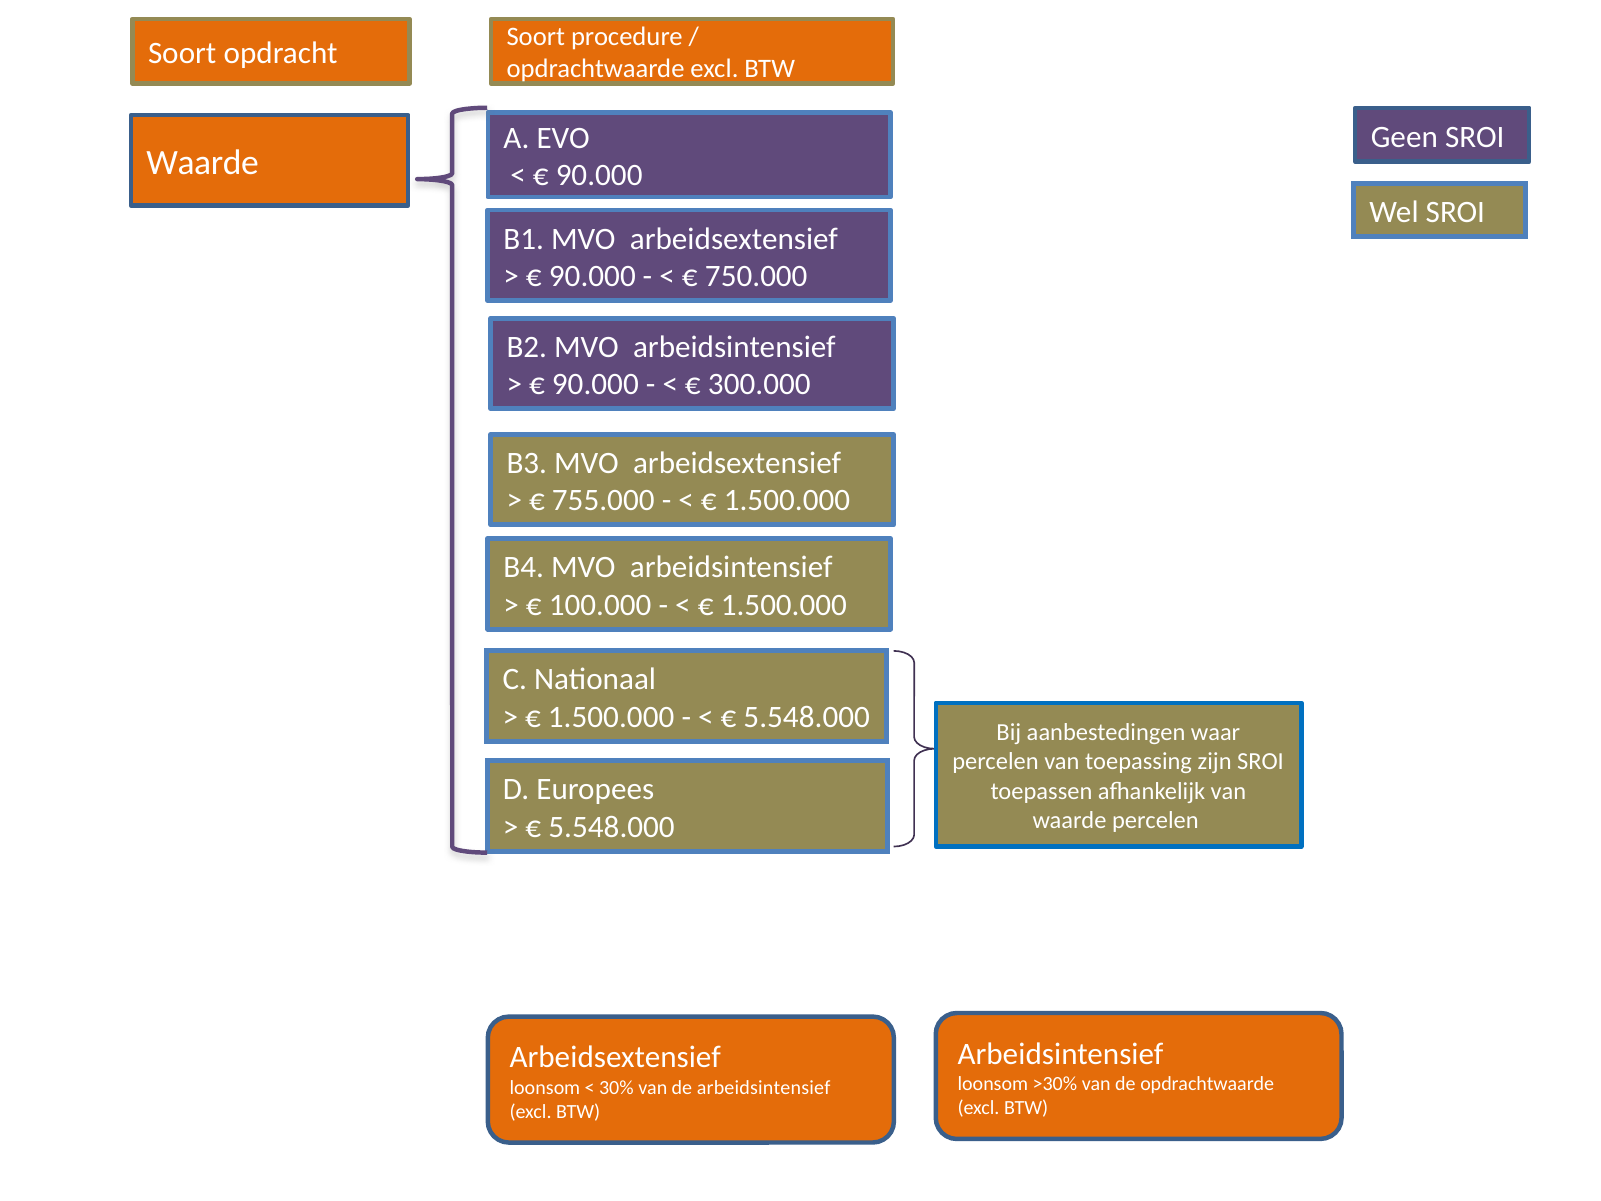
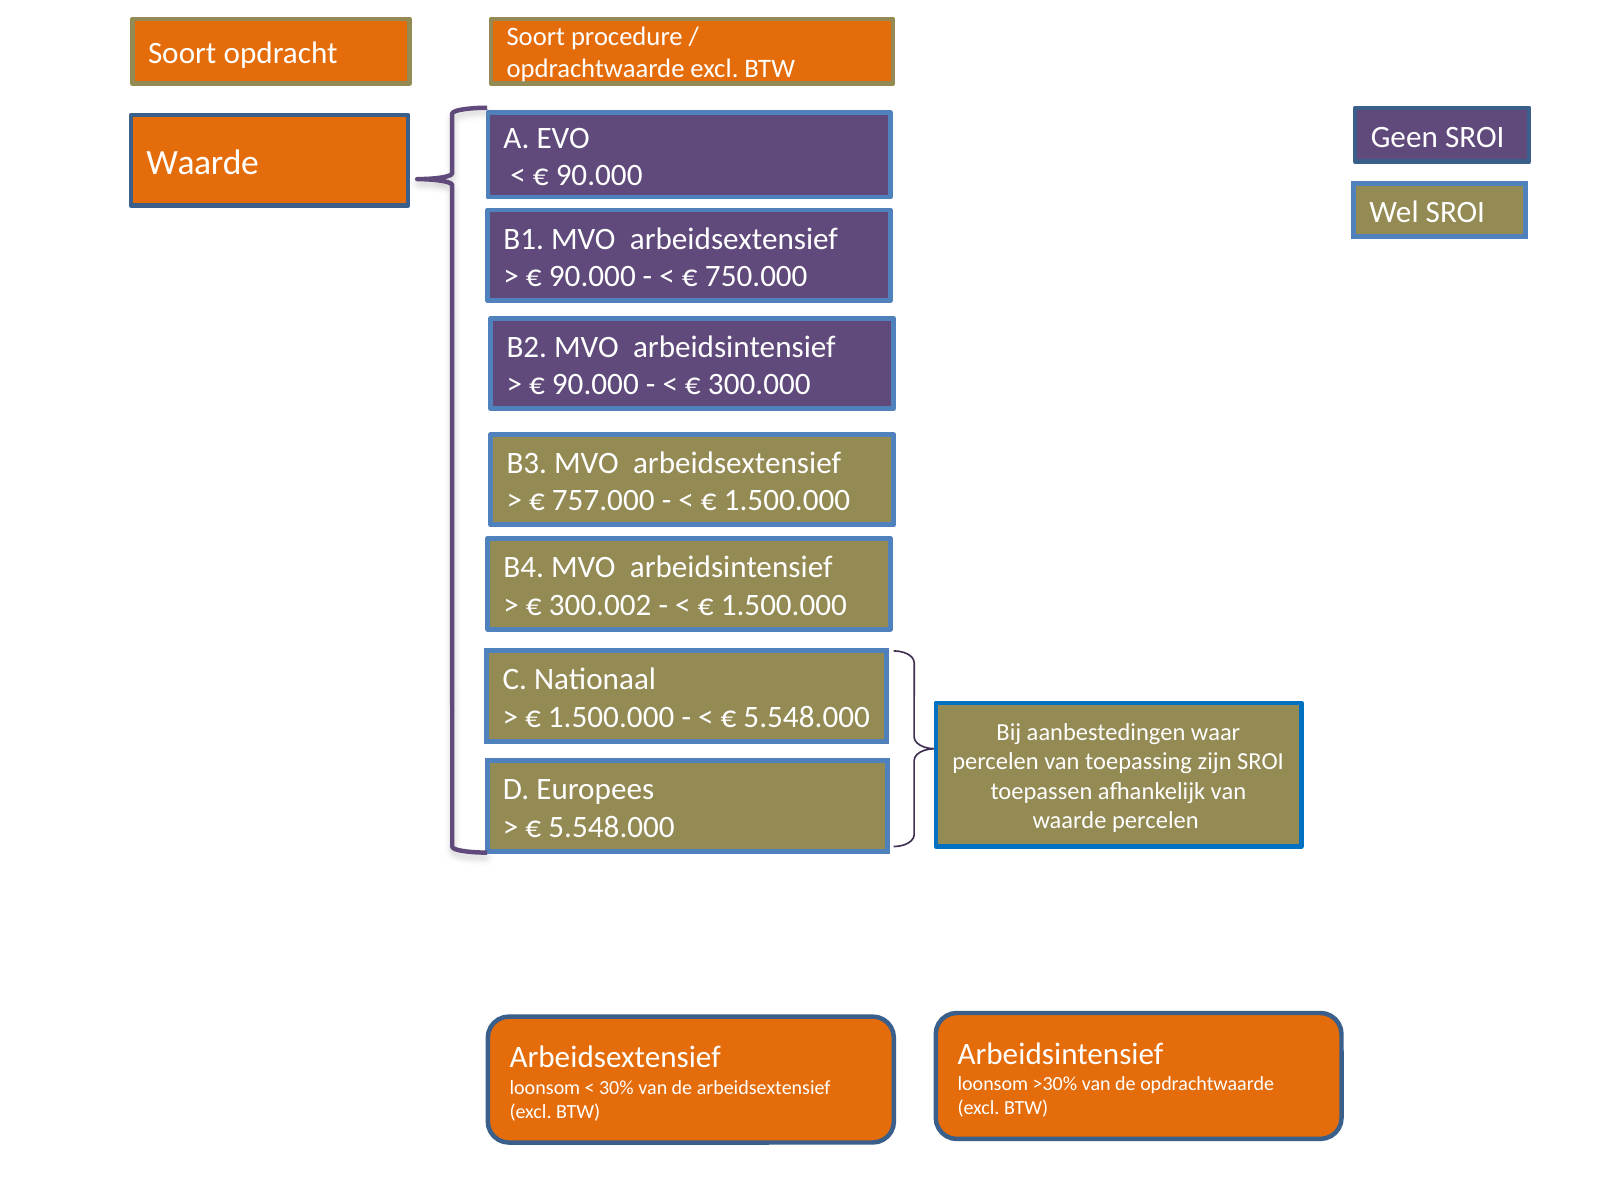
755.000: 755.000 -> 757.000 (603, 501)
100.000: 100.000 -> 300.002 (600, 605)
de arbeidsintensief: arbeidsintensief -> arbeidsextensief (764, 1087)
